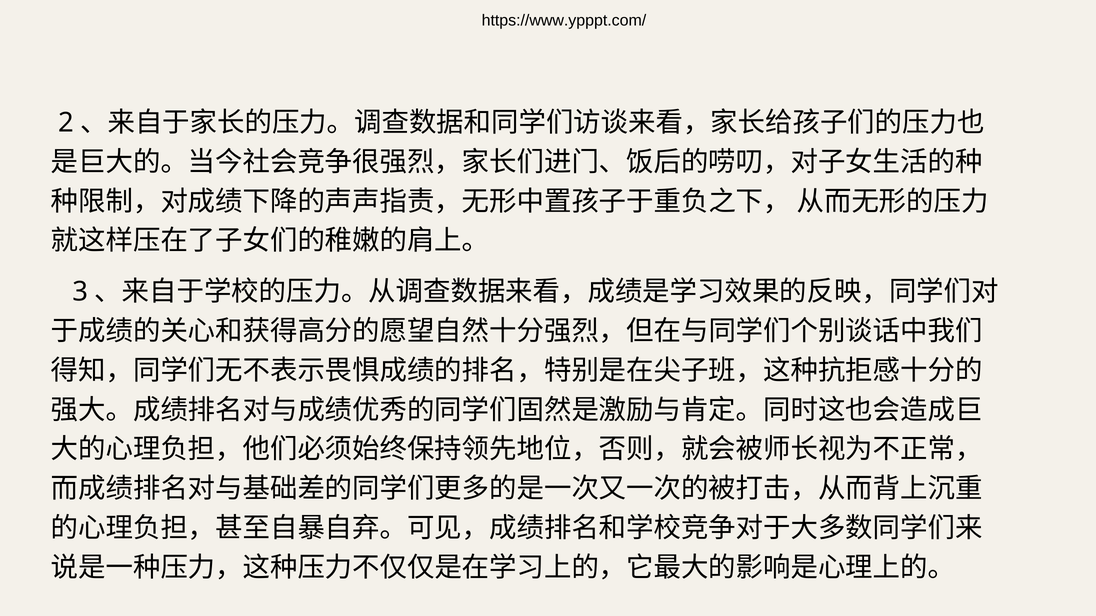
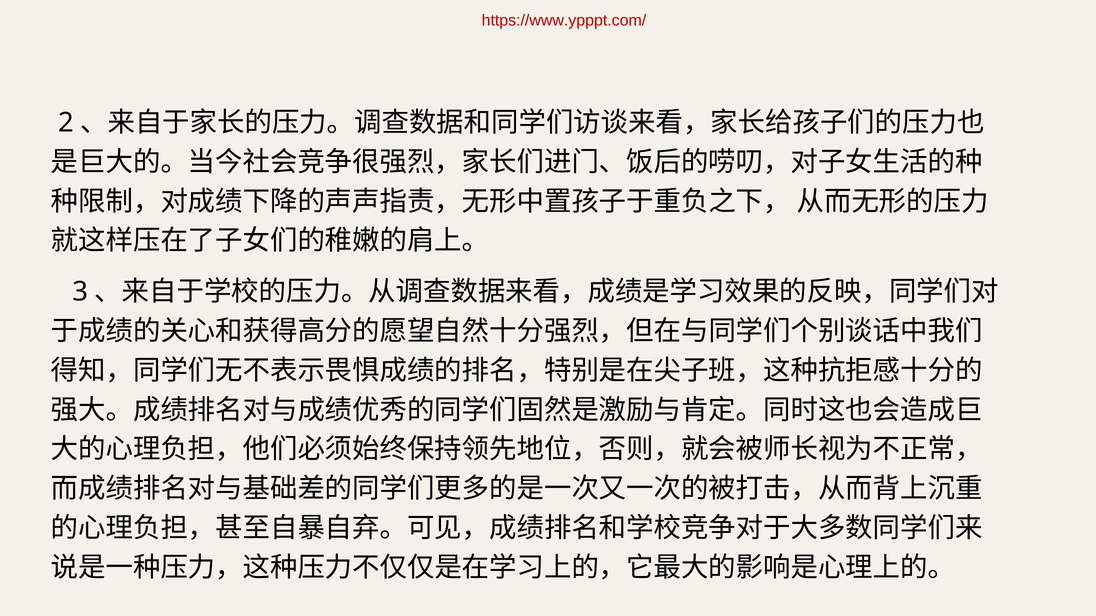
https://www.ypppt.com/ colour: black -> red (564, 20)
